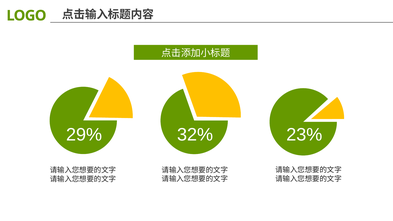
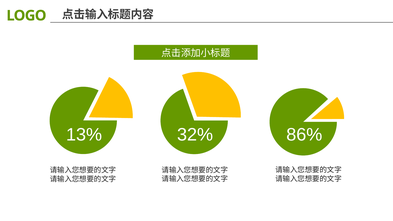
29%: 29% -> 13% (84, 135)
23%: 23% -> 86% (304, 135)
